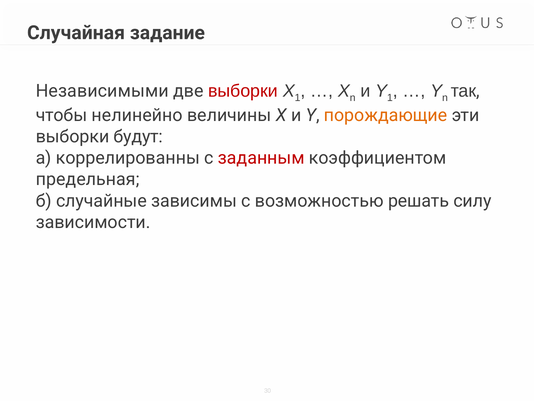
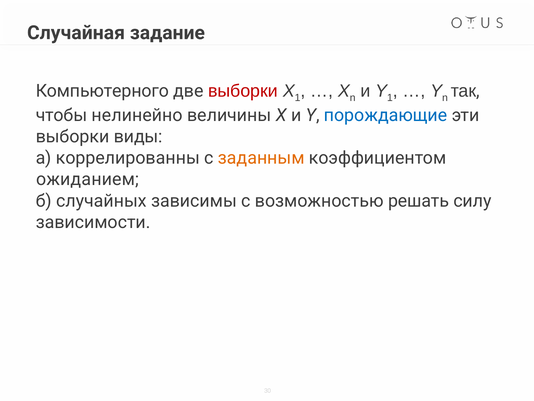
Независимыми: Независимыми -> Компьютерного (102, 91)
порождающие colour: orange -> blue (386, 115)
будут: будут -> виды (138, 136)
заданным colour: red -> orange (261, 158)
предельная: предельная -> ожиданием (88, 179)
случайные: случайные -> случайных (101, 201)
